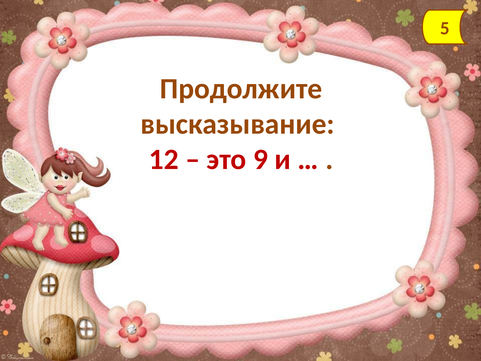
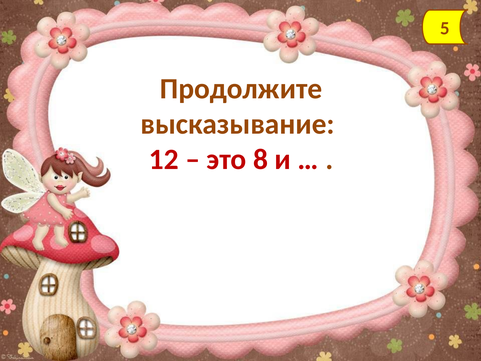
9: 9 -> 8 (260, 159)
